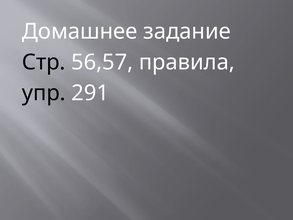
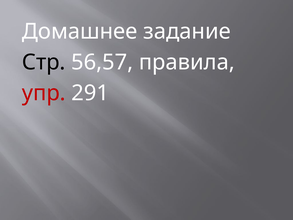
упр colour: black -> red (44, 93)
